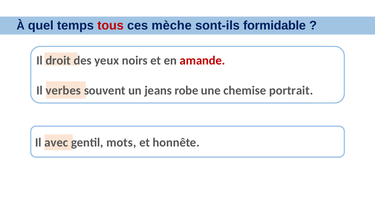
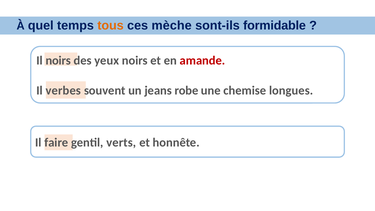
tous colour: red -> orange (111, 25)
Il droit: droit -> noirs (58, 61)
portrait: portrait -> longues (291, 91)
avec: avec -> faire (56, 142)
mots: mots -> verts (121, 142)
